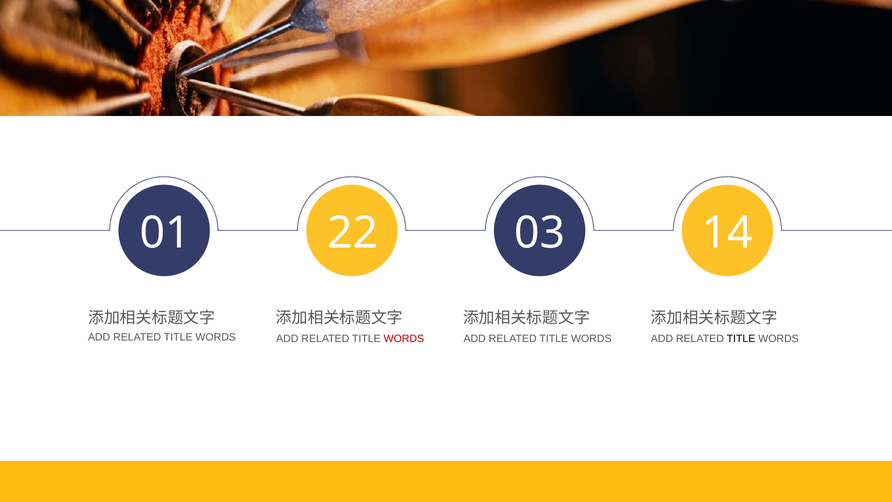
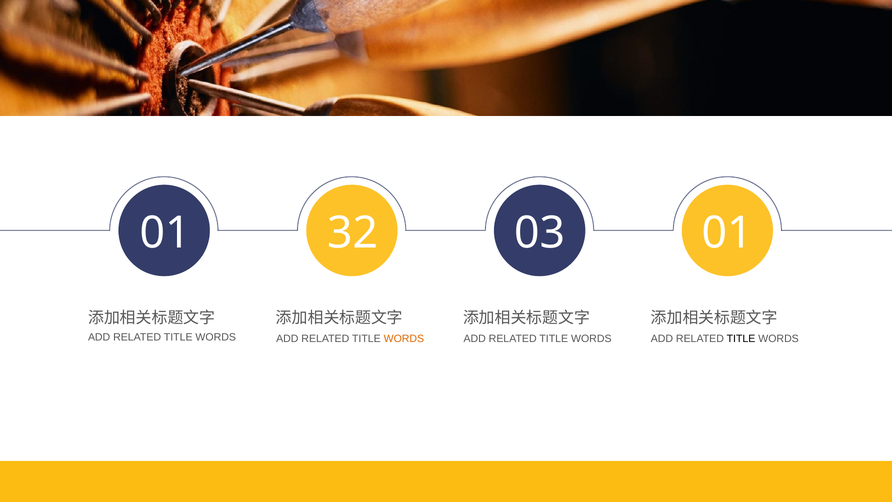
22: 22 -> 32 (353, 233)
03 14: 14 -> 01 (727, 233)
WORDS colour: red -> orange (404, 339)
